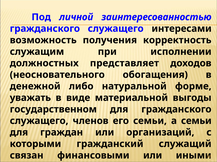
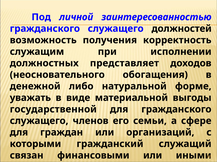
интересами: интересами -> должностей (182, 29)
государственном: государственном -> государственной (53, 110)
а семьи: семьи -> сфере (196, 121)
